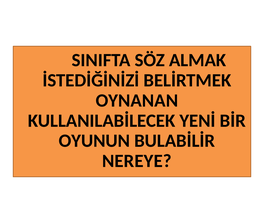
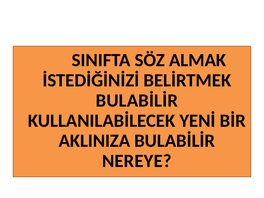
OYNANAN: OYNANAN -> BULABİLİR (137, 100)
OYUNUN: OYUNUN -> AKLINIZA (94, 141)
